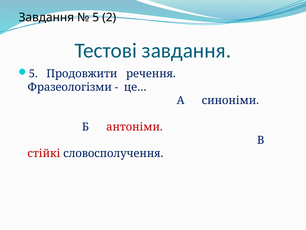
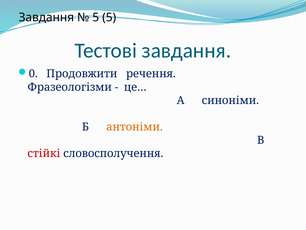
5 2: 2 -> 5 (109, 17)
5: 5 -> 0 (33, 74)
антоніми colour: red -> orange (134, 127)
